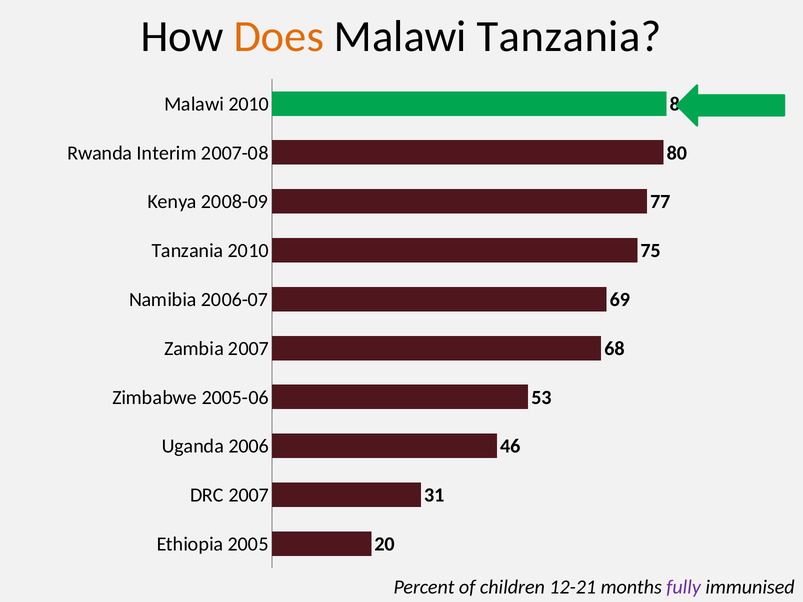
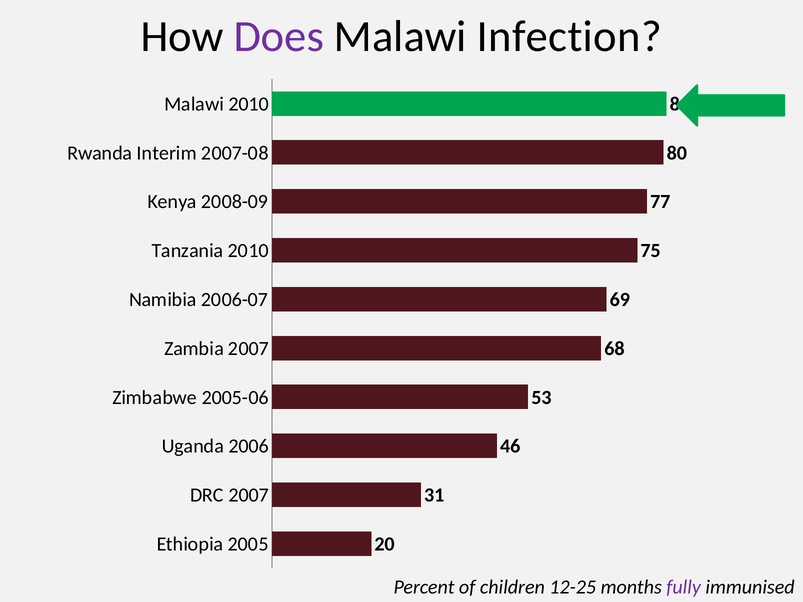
Does colour: orange -> purple (279, 37)
Malawi Tanzania: Tanzania -> Infection (569, 37)
12-21: 12-21 -> 12-25 (573, 587)
